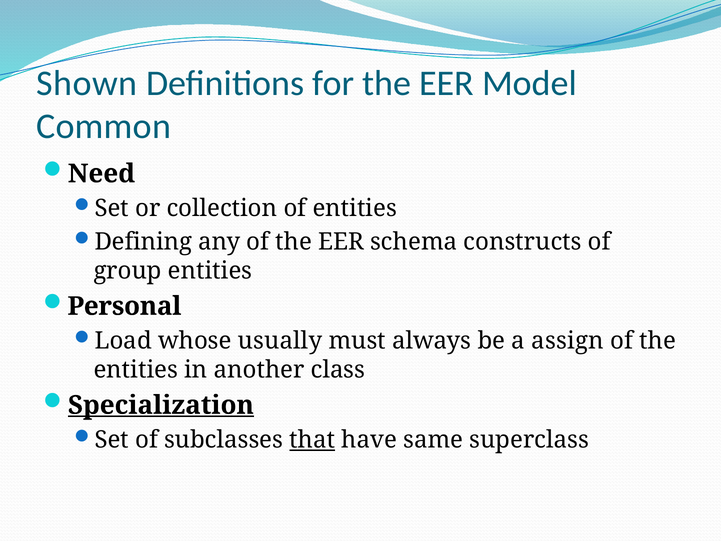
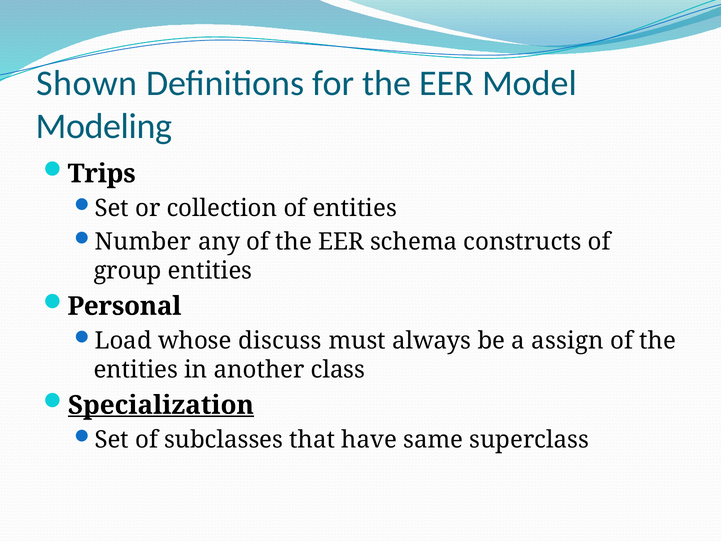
Common: Common -> Modeling (104, 127)
Need: Need -> Trips (102, 174)
Defining: Defining -> Number (143, 242)
usually: usually -> discuss (280, 341)
that underline: present -> none (312, 440)
